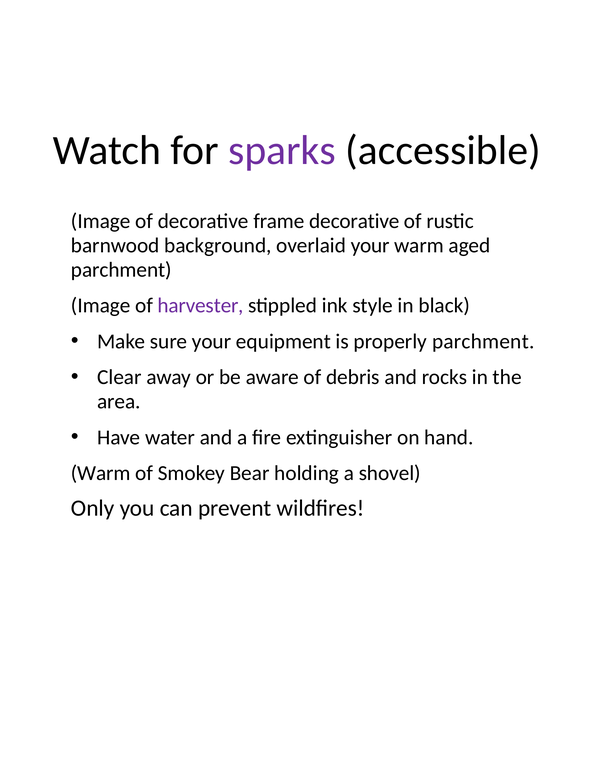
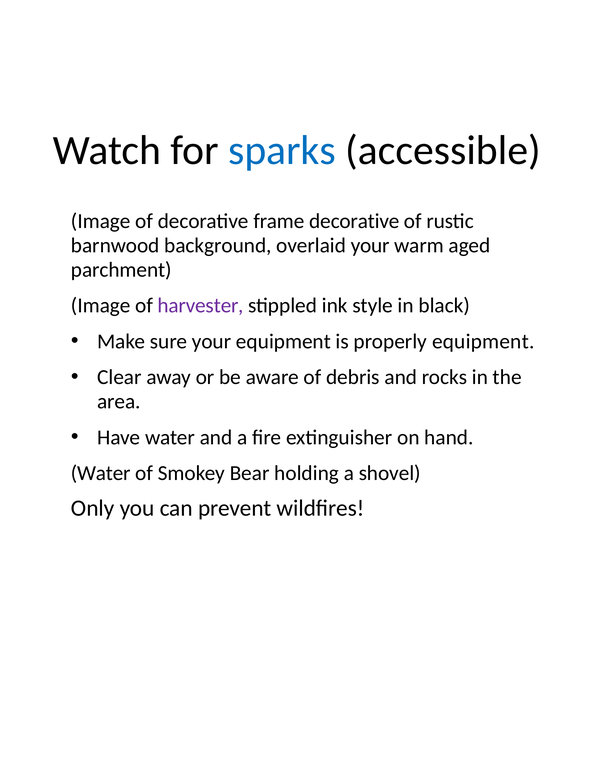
sparks colour: purple -> blue (282, 151)
properly parchment: parchment -> equipment (483, 342)
Warm: Warm -> Water (101, 474)
